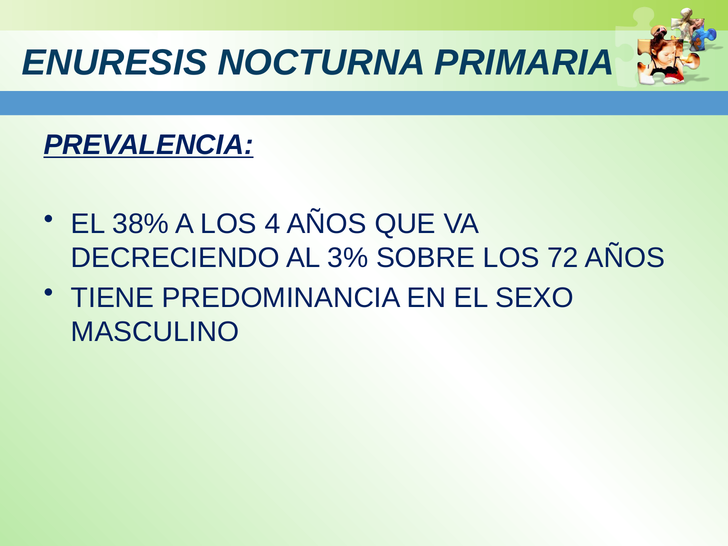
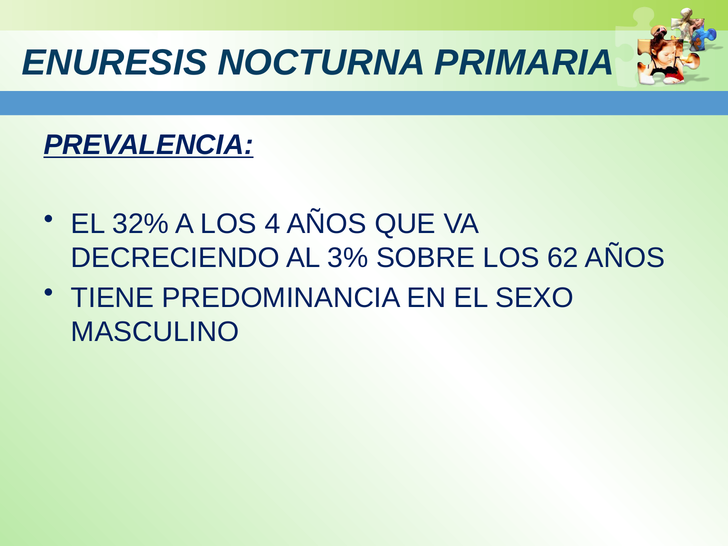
38%: 38% -> 32% (141, 224)
72: 72 -> 62 (563, 258)
